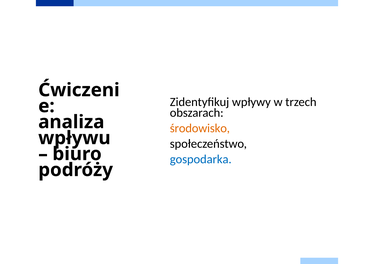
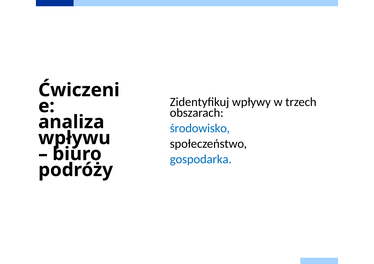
środowisko colour: orange -> blue (200, 128)
